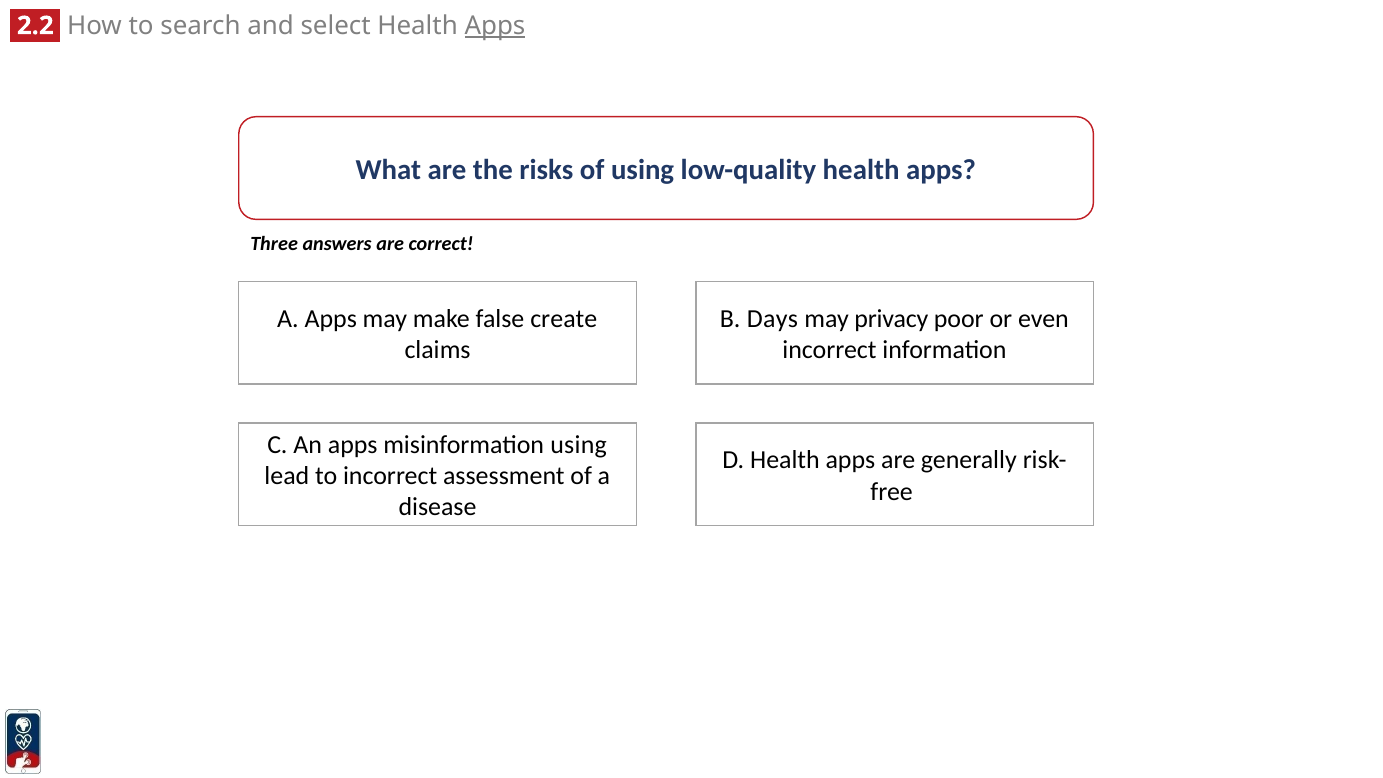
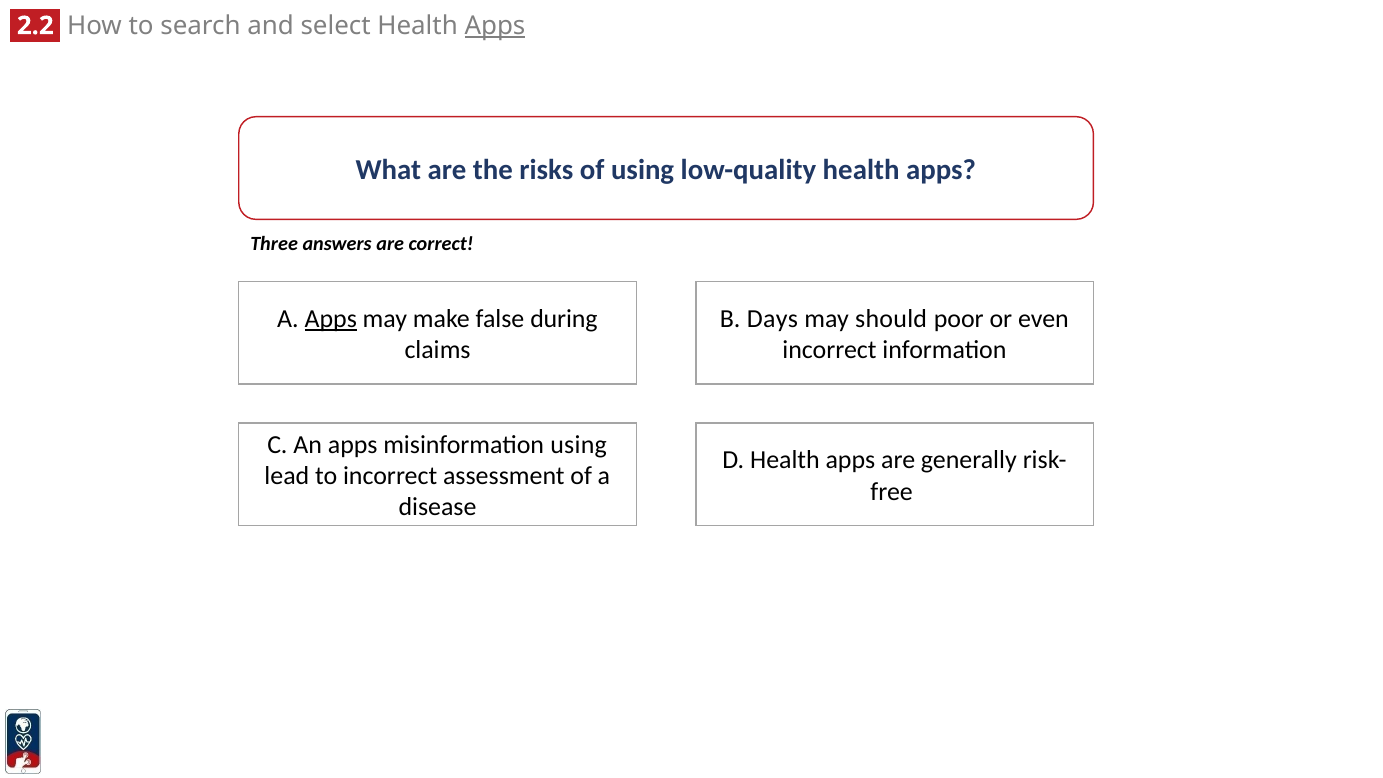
privacy: privacy -> should (891, 319)
Apps underline: none -> present (331, 319)
create: create -> during (564, 319)
